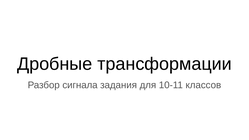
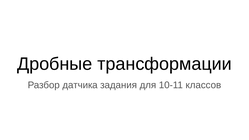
сигнала: сигнала -> датчика (80, 85)
